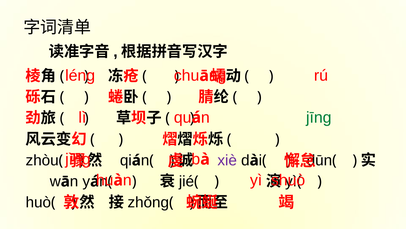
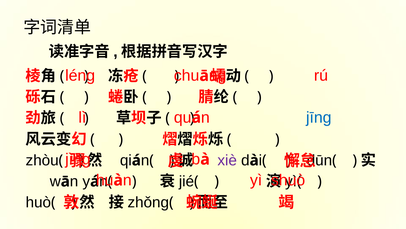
jīnɡ colour: green -> blue (319, 117)
